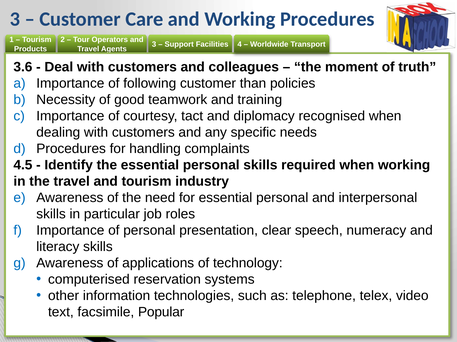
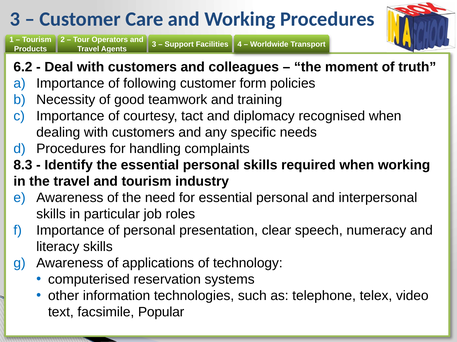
3.6: 3.6 -> 6.2 (23, 67)
than: than -> form (253, 83)
4.5: 4.5 -> 8.3 (23, 165)
